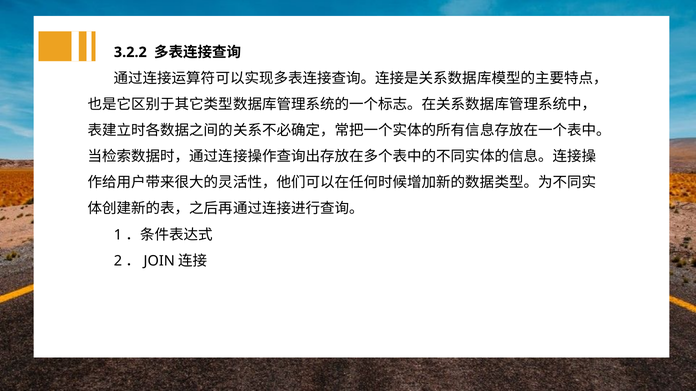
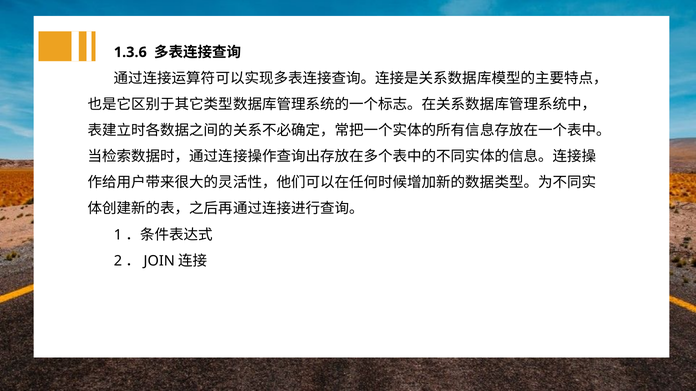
3.2.2: 3.2.2 -> 1.3.6 (130, 52)
